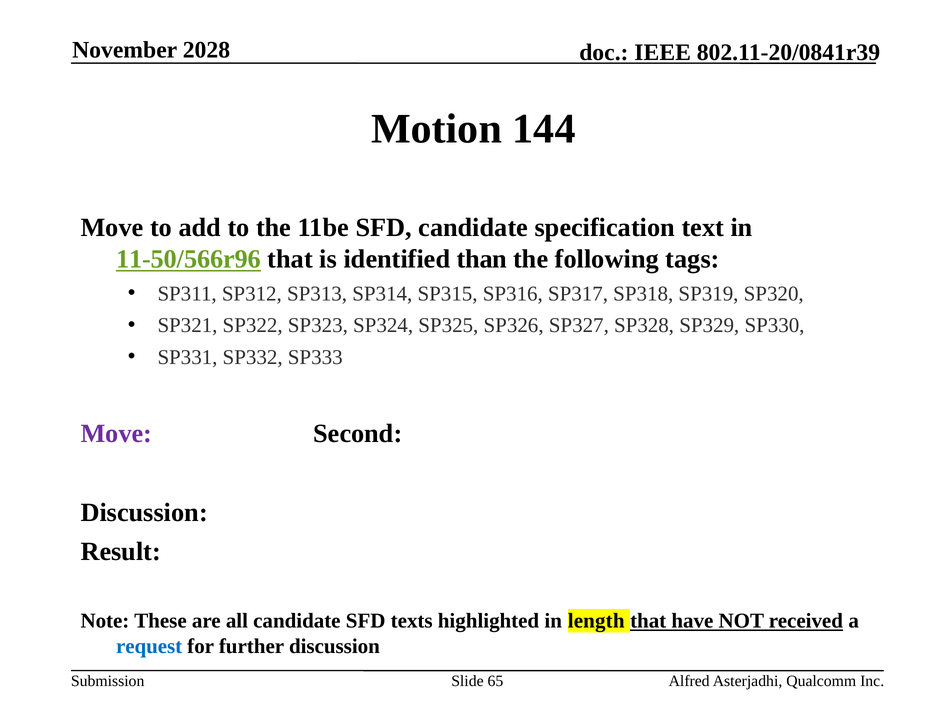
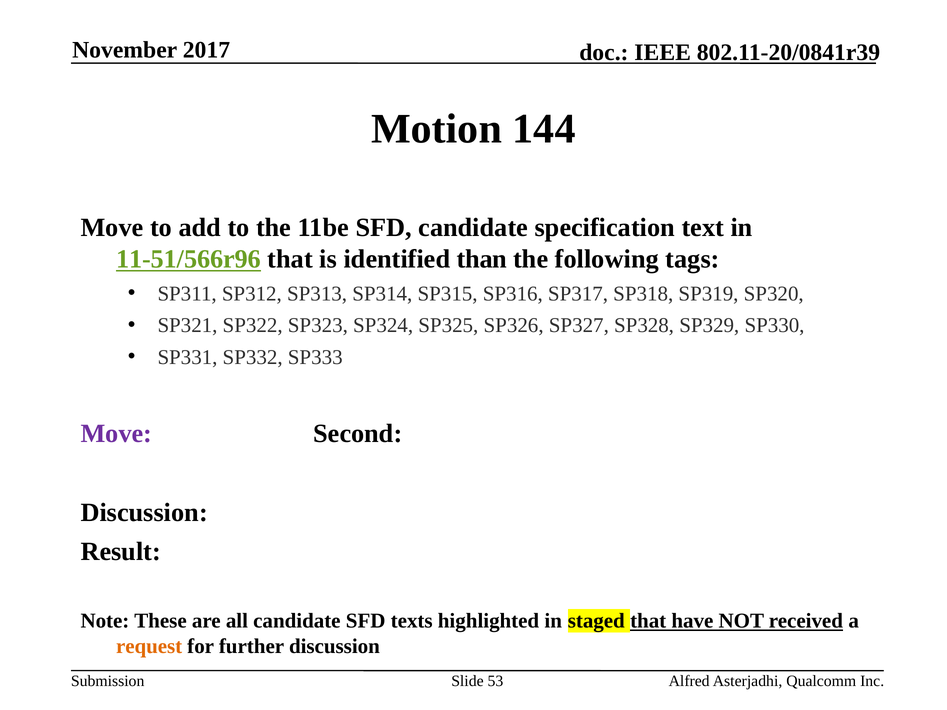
2028: 2028 -> 2017 (206, 50)
11-50/566r96: 11-50/566r96 -> 11-51/566r96 (189, 259)
length: length -> staged (596, 621)
request colour: blue -> orange (149, 646)
65: 65 -> 53 (495, 681)
